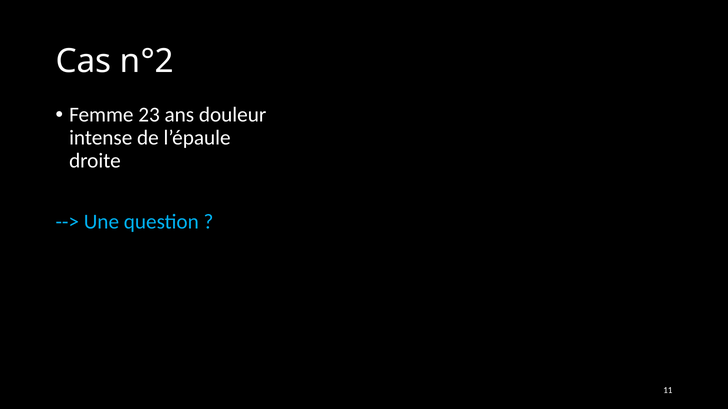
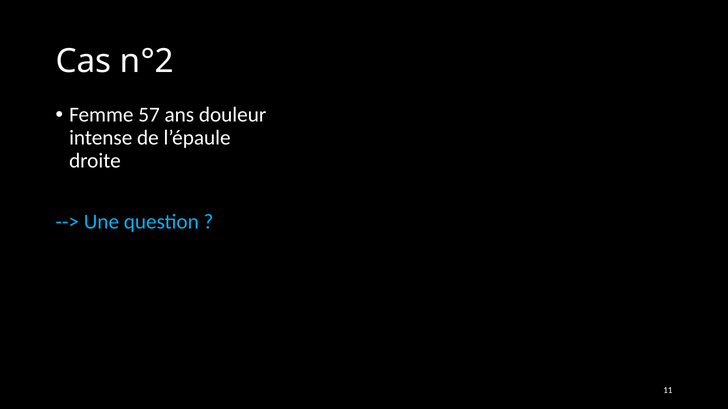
23: 23 -> 57 (149, 115)
